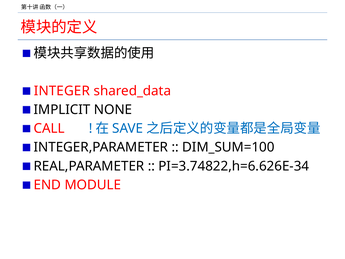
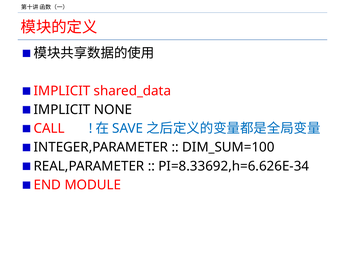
INTEGER: INTEGER -> IMPLICIT (62, 91)
PI=3.74822,h=6.626E-34: PI=3.74822,h=6.626E-34 -> PI=8.33692,h=6.626E-34 (234, 166)
